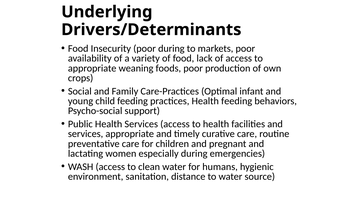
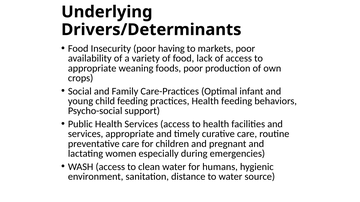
poor during: during -> having (171, 49)
